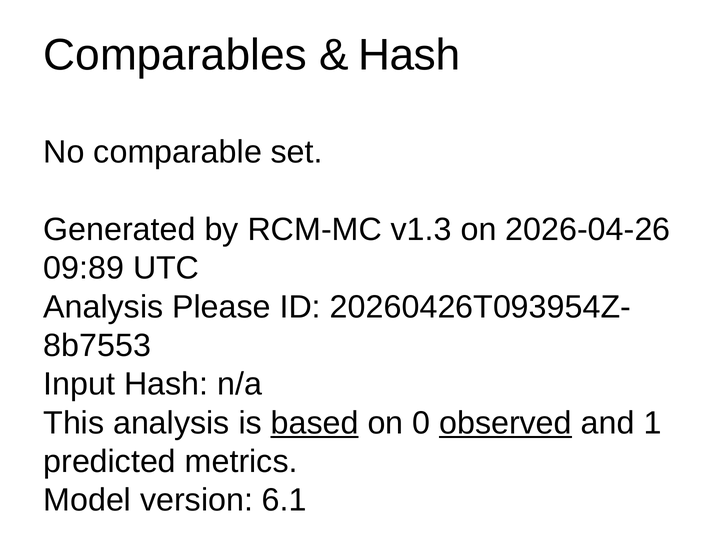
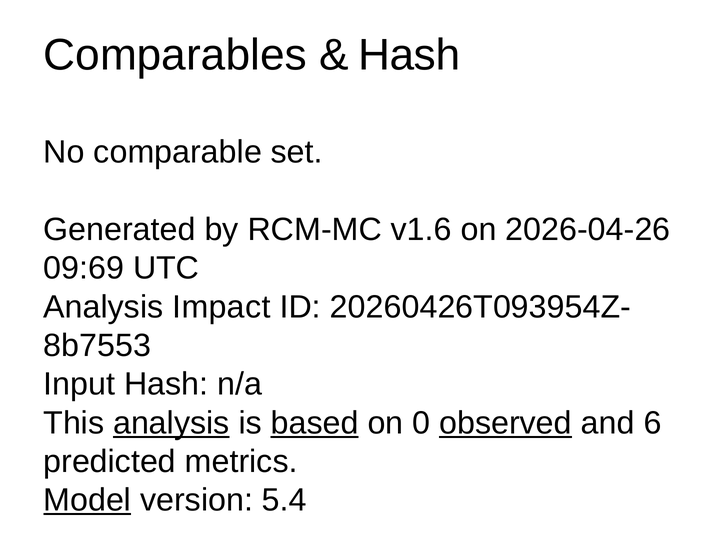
v1.3: v1.3 -> v1.6 (421, 229)
09:89: 09:89 -> 09:69 (84, 268)
Please: Please -> Impact (221, 307)
analysis underline: none -> present (171, 423)
1: 1 -> 6 (653, 423)
Model underline: none -> present (87, 500)
6.1: 6.1 -> 5.4 (284, 500)
